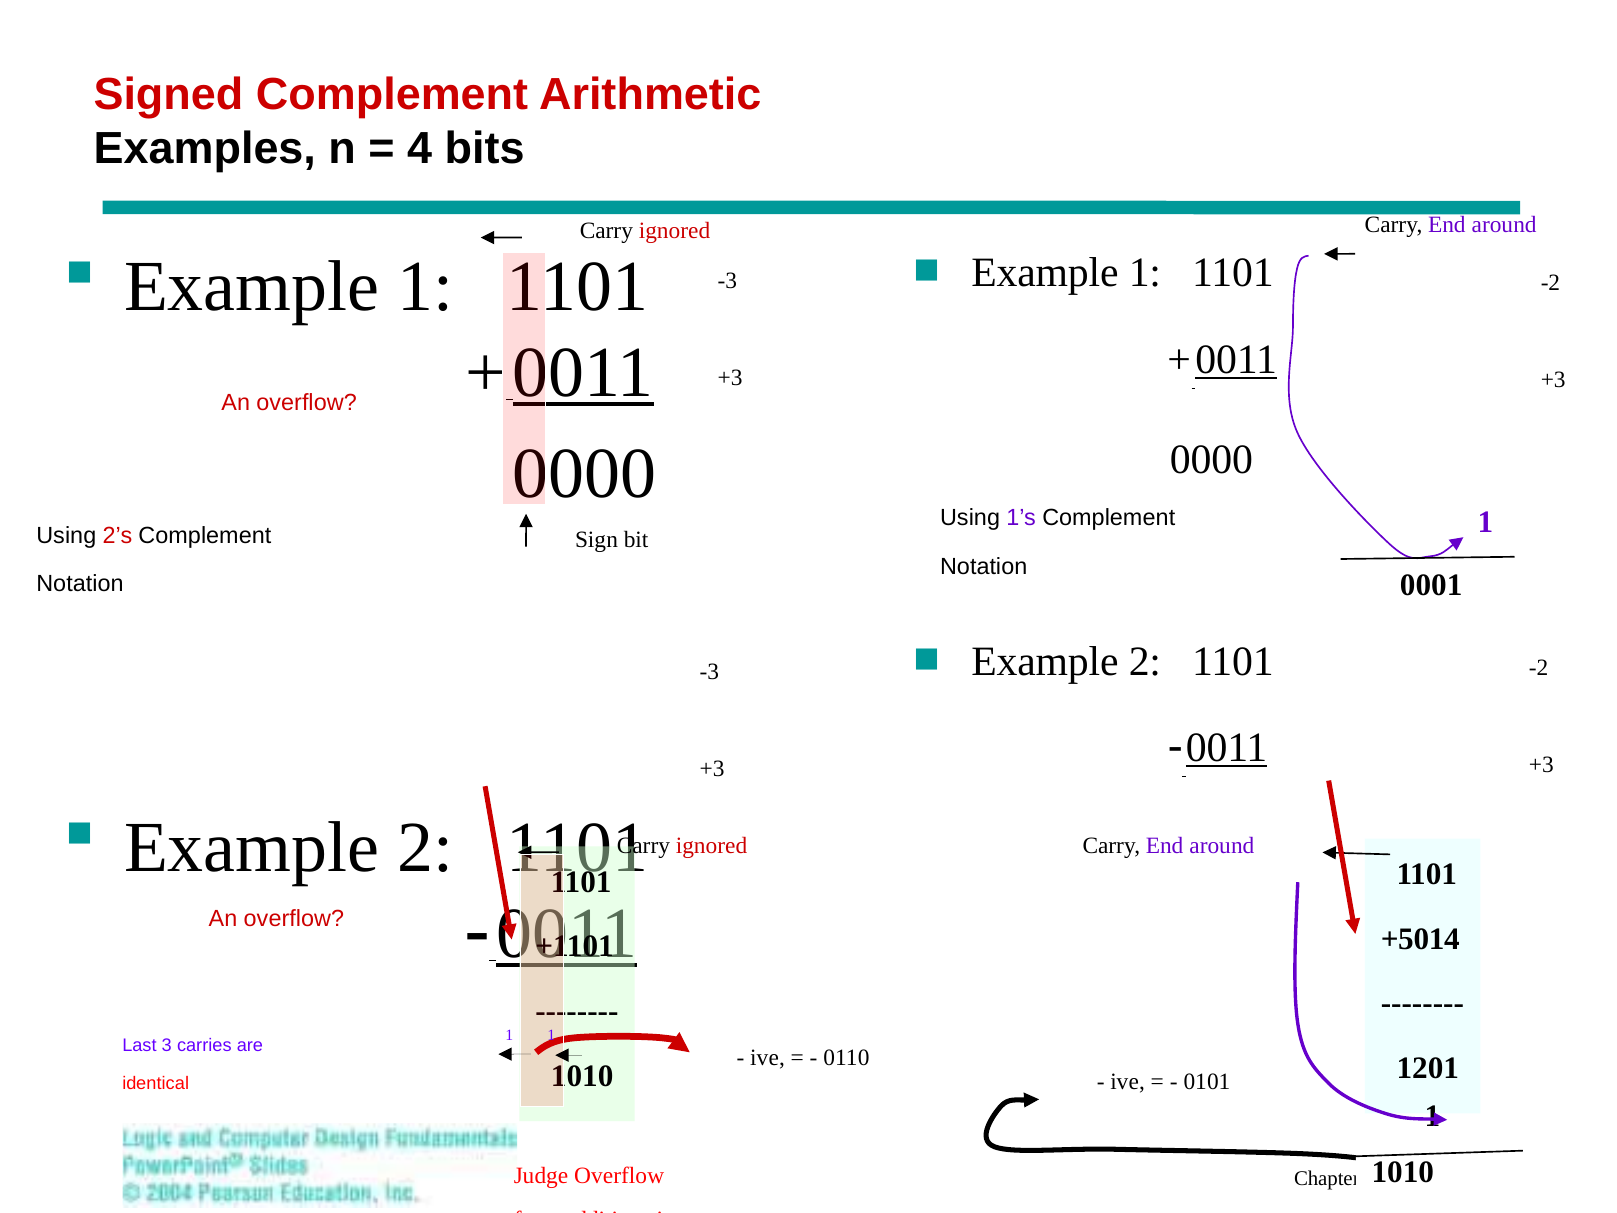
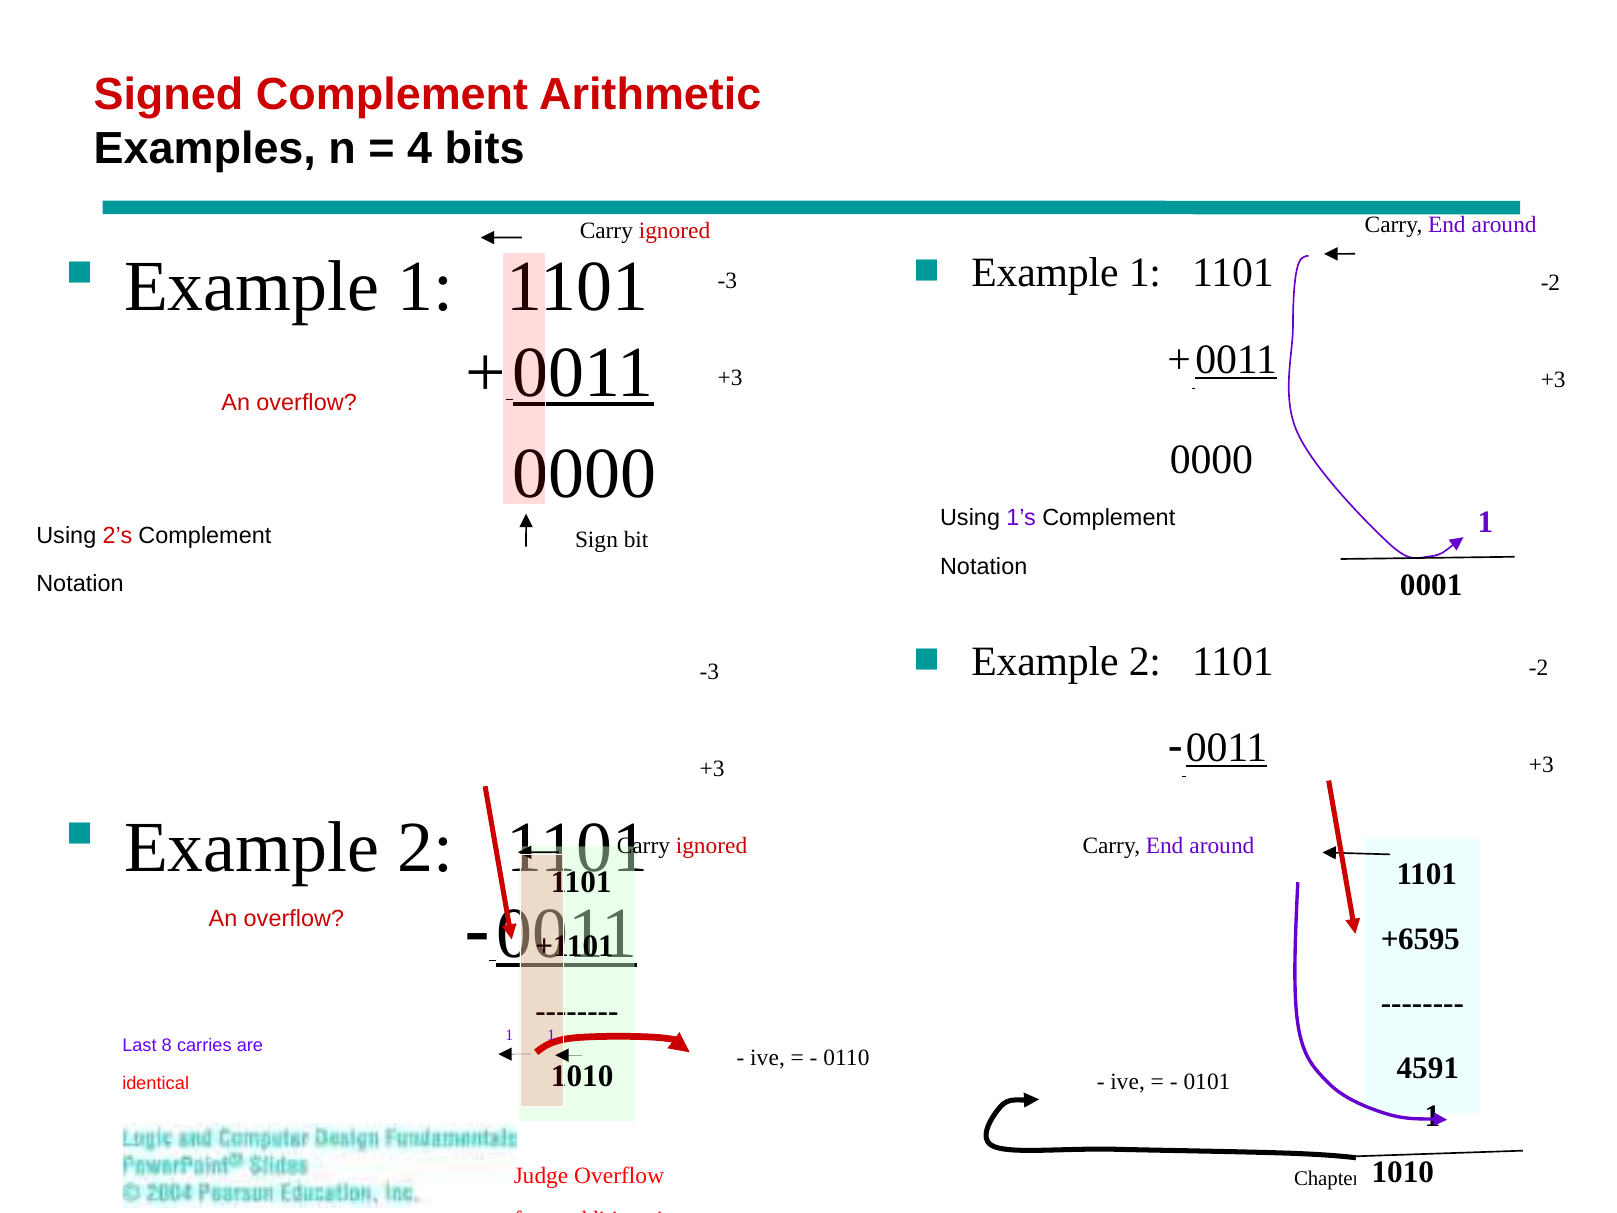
+5014: +5014 -> +6595 (1420, 939)
3: 3 -> 8 (167, 1045)
1201: 1201 -> 4591 (1428, 1068)
